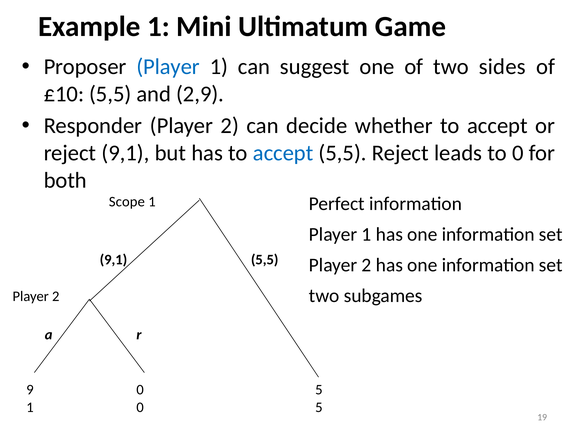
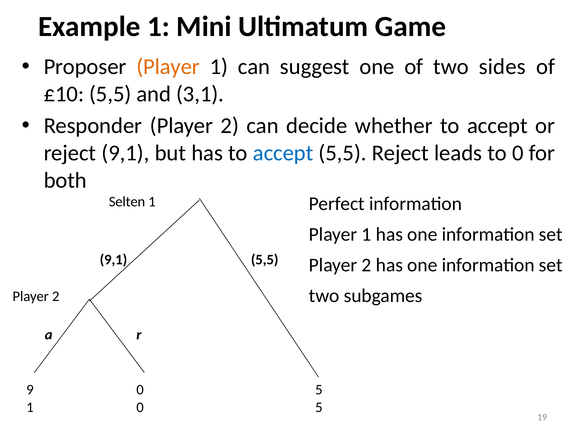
Player colour: blue -> orange (168, 67)
2,9: 2,9 -> 3,1 (200, 94)
Scope: Scope -> Selten (127, 201)
